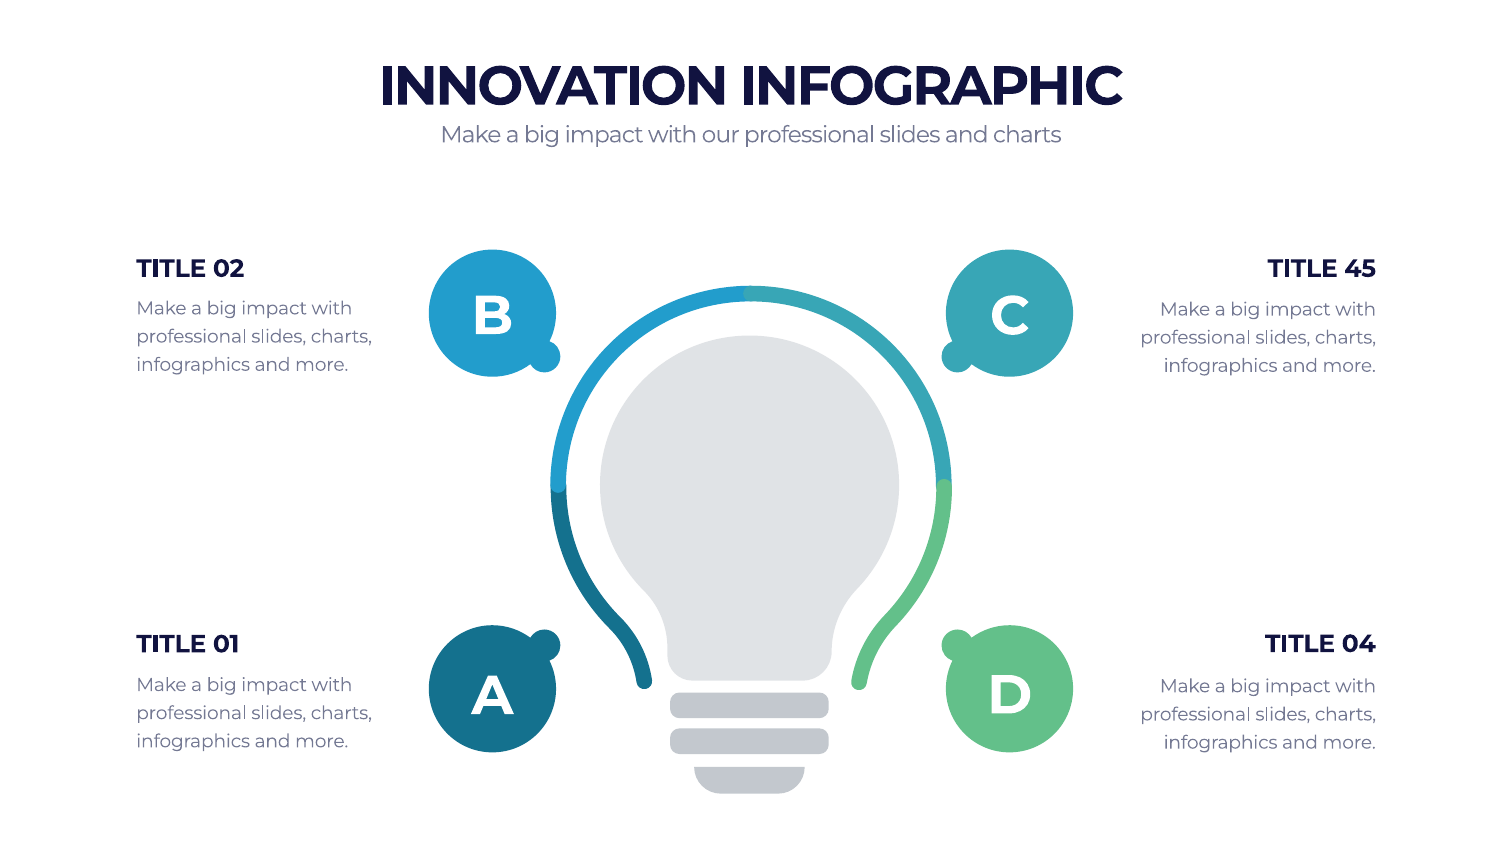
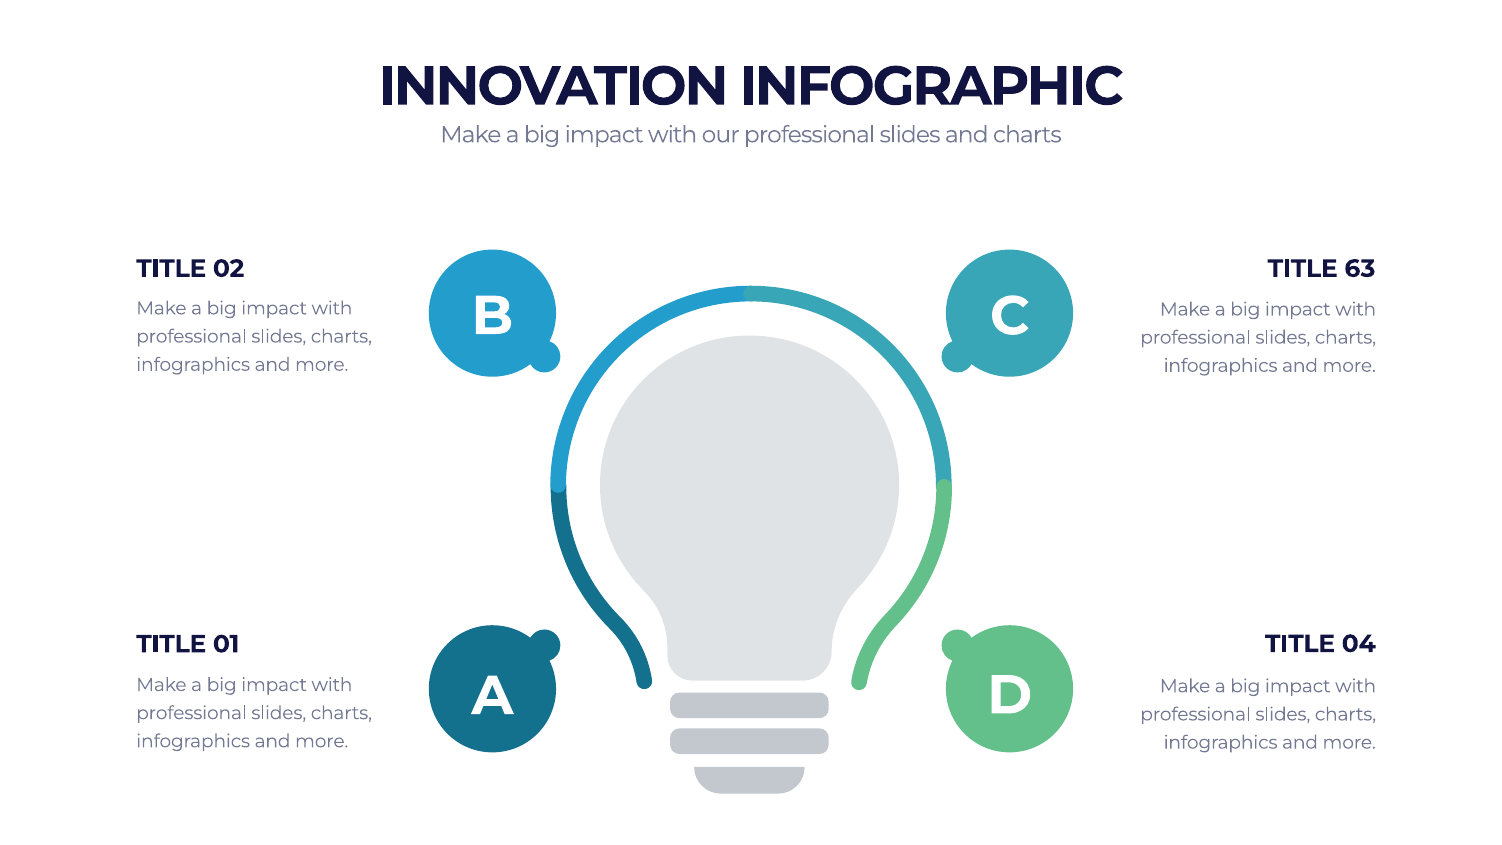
45: 45 -> 63 (1360, 269)
